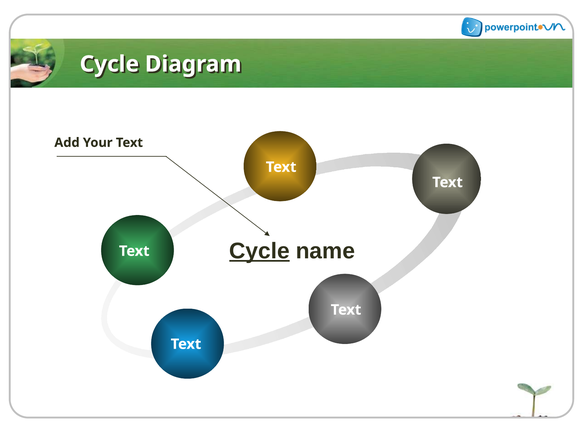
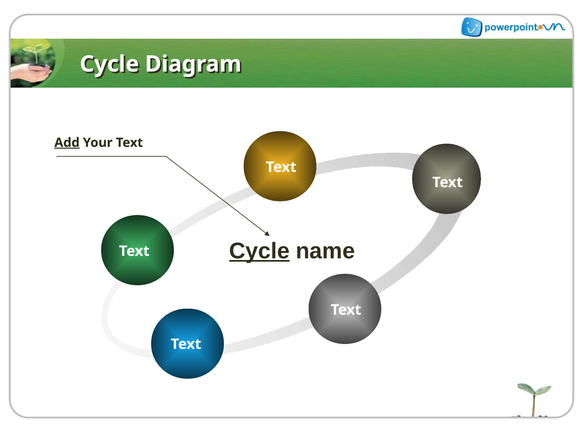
Add underline: none -> present (67, 143)
